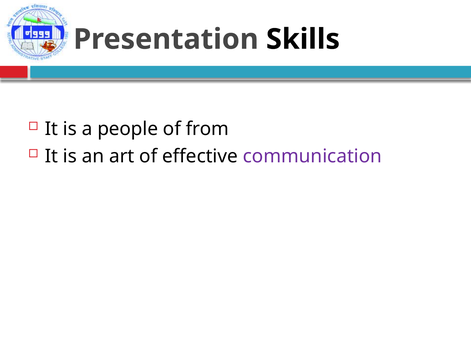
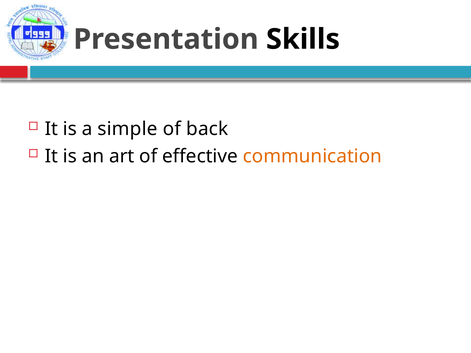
people: people -> simple (128, 129)
from: from -> back (207, 129)
communication colour: purple -> orange (312, 156)
